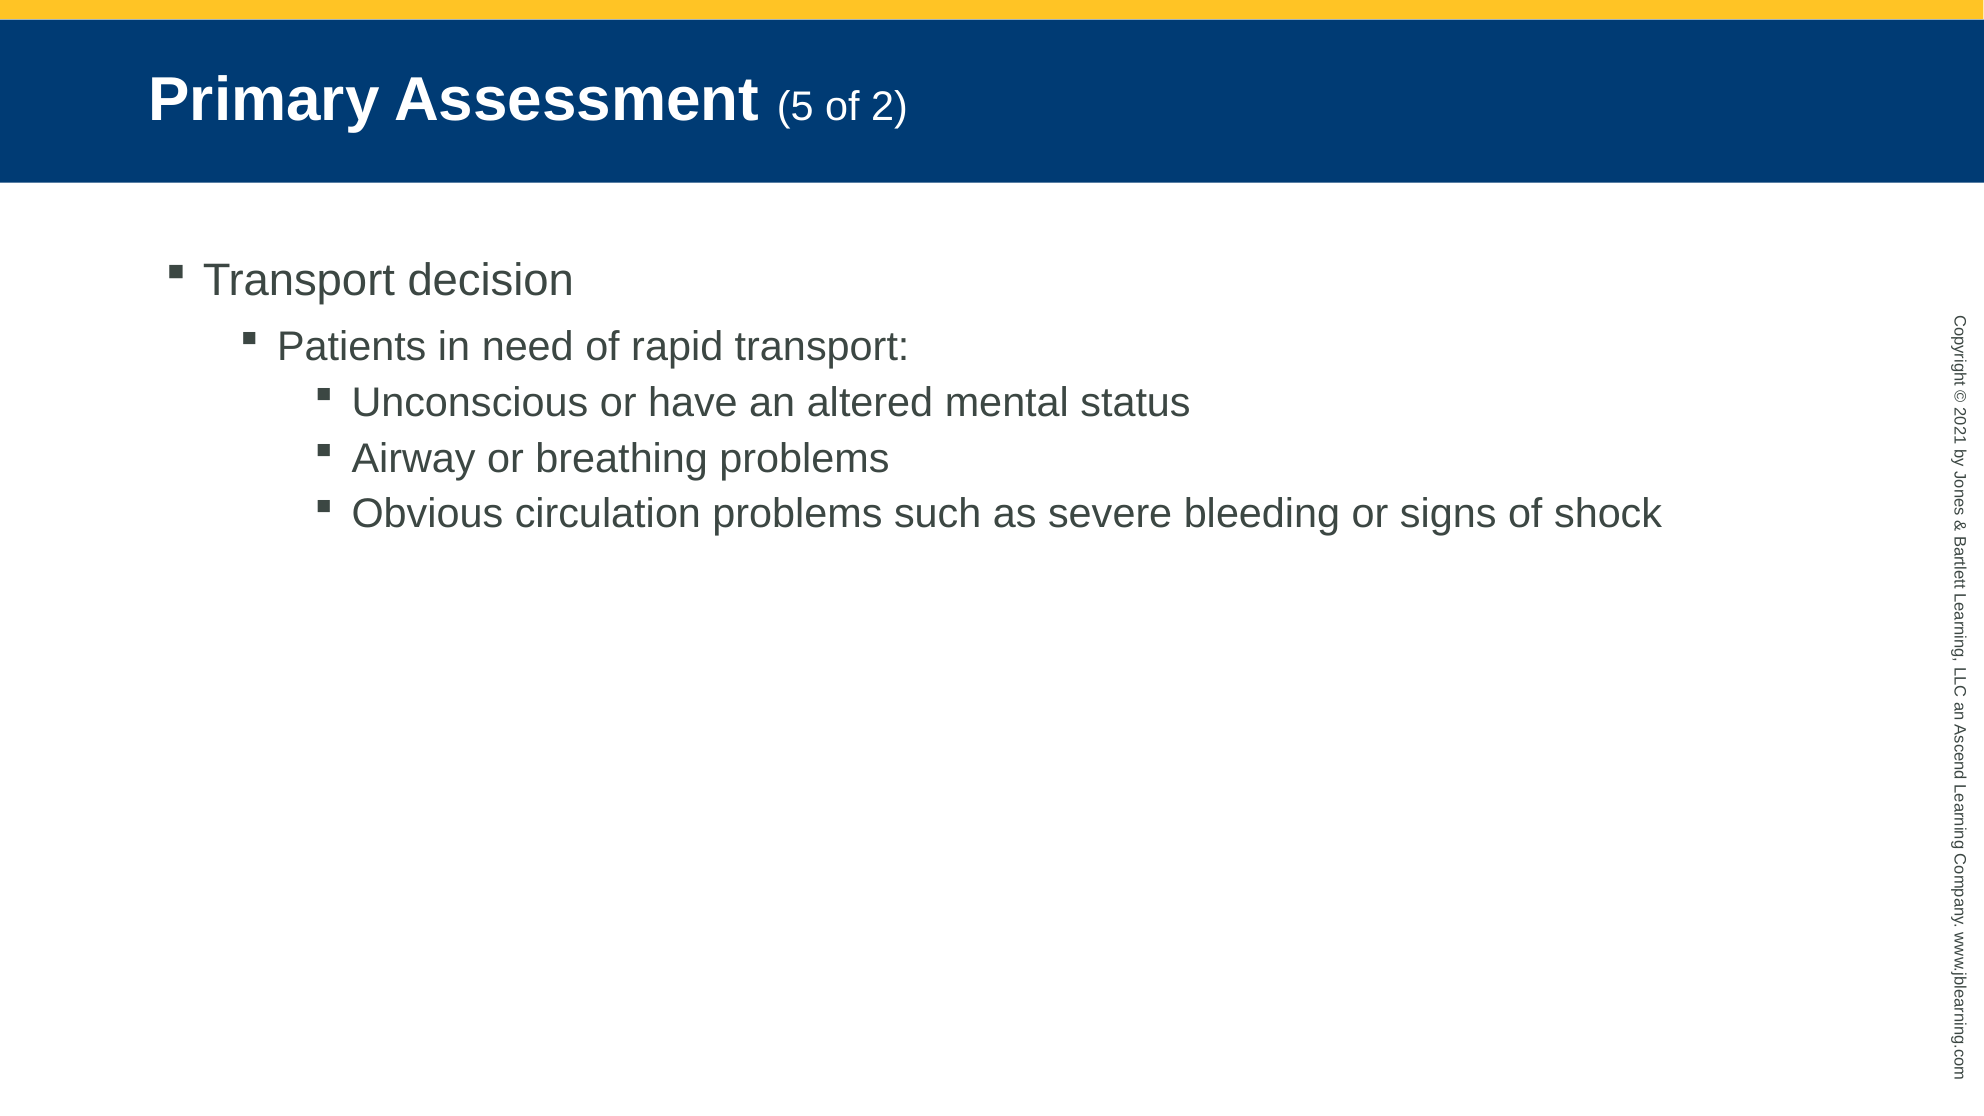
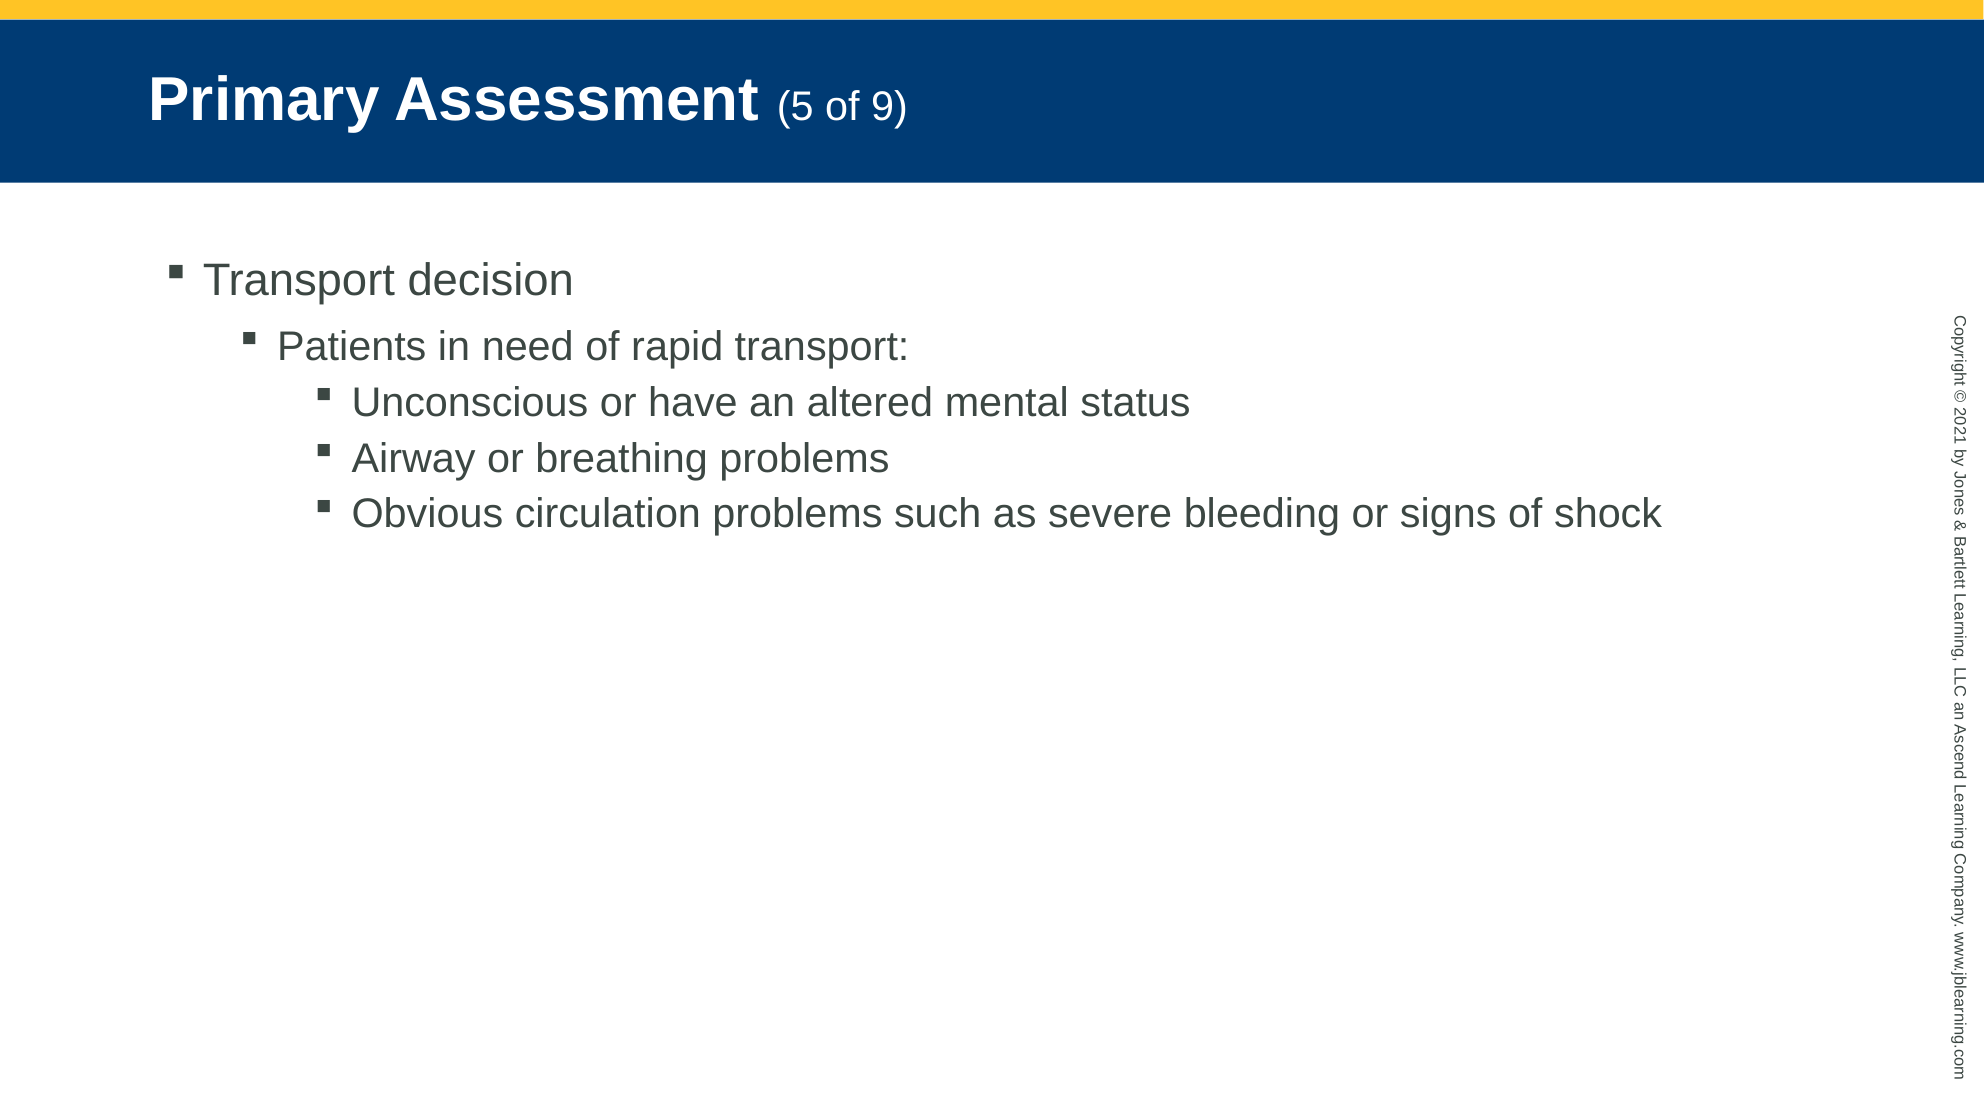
of 2: 2 -> 9 (889, 107)
